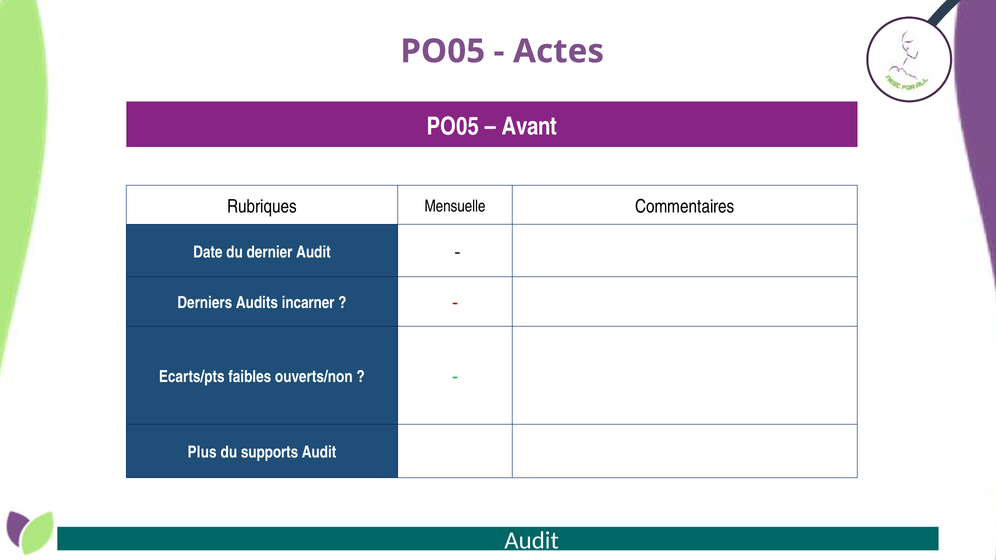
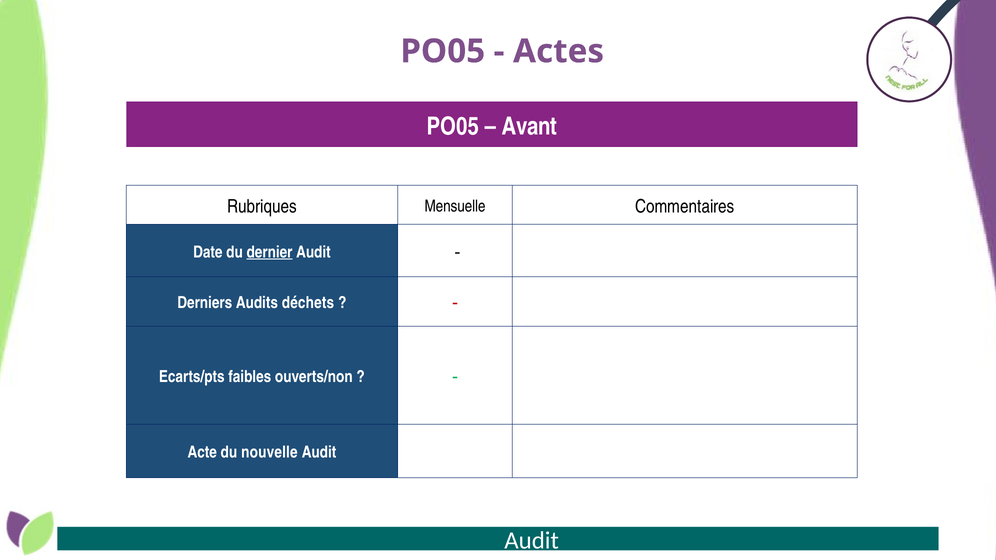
dernier underline: none -> present (270, 252)
incarner: incarner -> déchets (308, 303)
Plus: Plus -> Acte (202, 453)
supports: supports -> nouvelle (269, 453)
